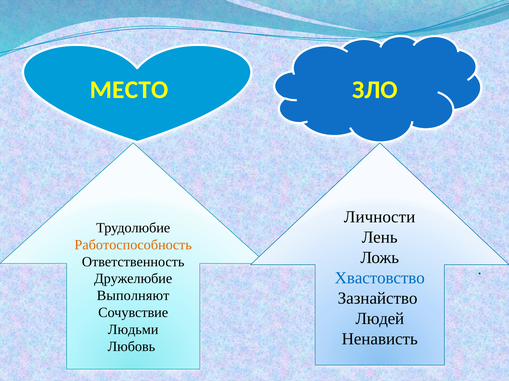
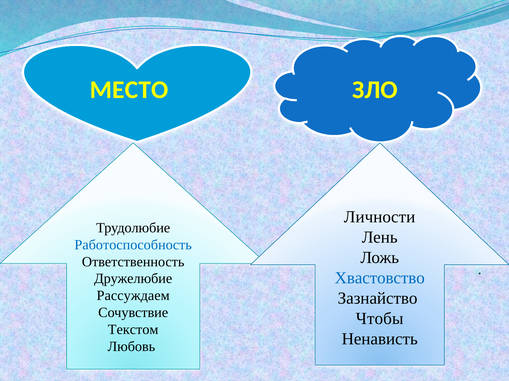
Работоспособность colour: orange -> blue (133, 245)
Выполняют: Выполняют -> Рассуждаем (133, 296)
Людей: Людей -> Чтобы (380, 319)
Людьми: Людьми -> Текстом (133, 330)
